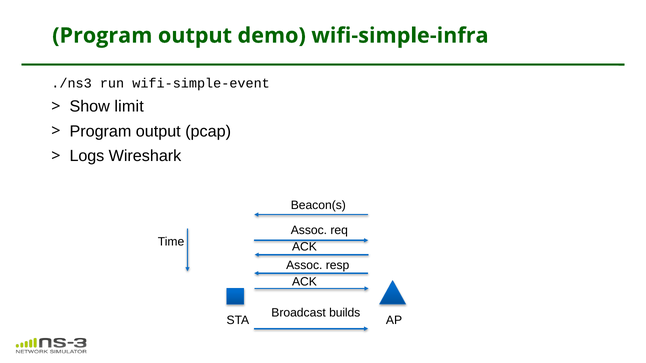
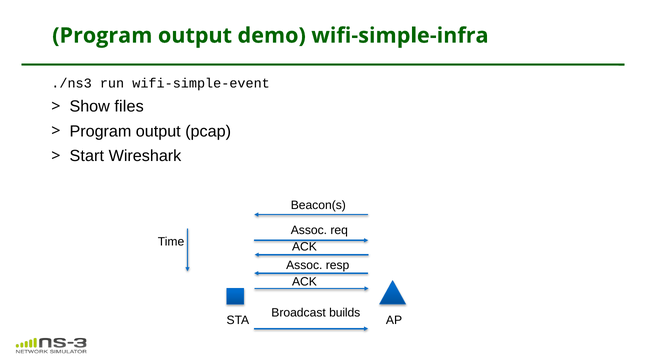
limit: limit -> files (129, 107)
Logs: Logs -> Start (87, 156)
